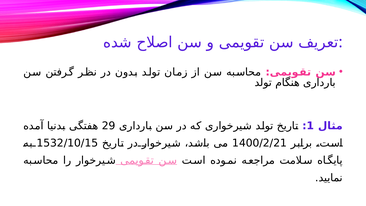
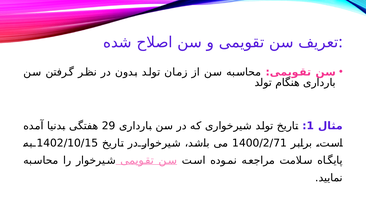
1532/10/15: 1532/10/15 -> 1402/10/15 (67, 143)
1400/2/21: 1400/2/21 -> 1400/2/71 (260, 143)
